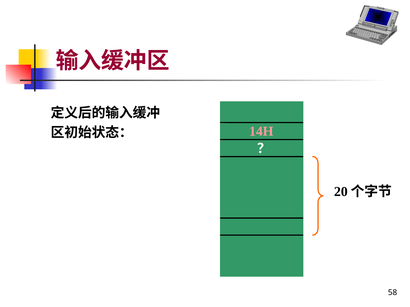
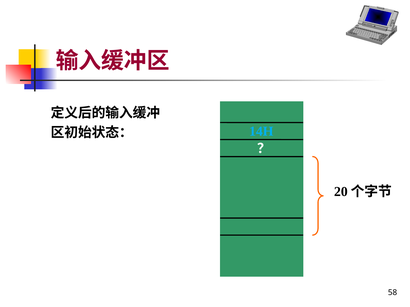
14H colour: pink -> light blue (261, 132)
